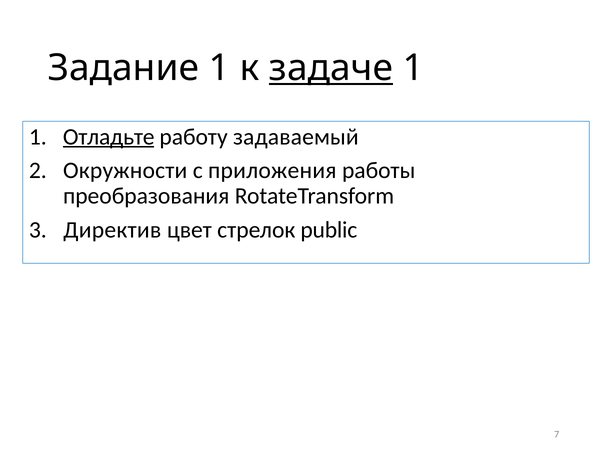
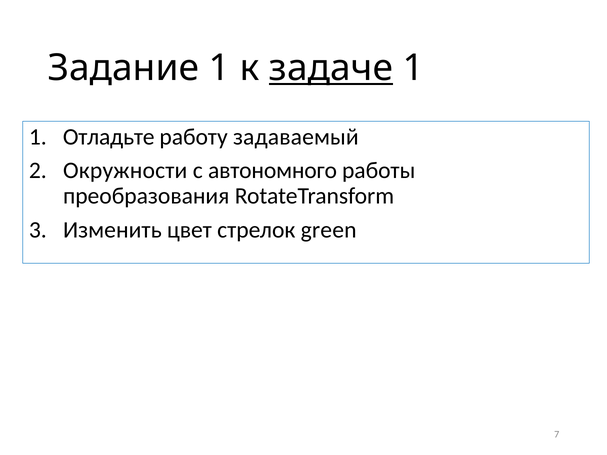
Отладьте underline: present -> none (109, 137)
приложения: приложения -> автономного (273, 171)
Директив: Директив -> Изменить (112, 230)
public: public -> green (329, 230)
